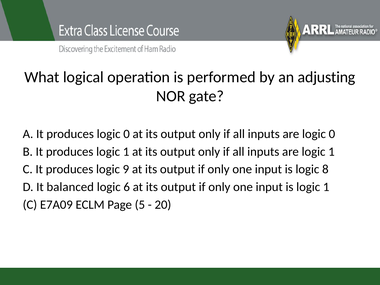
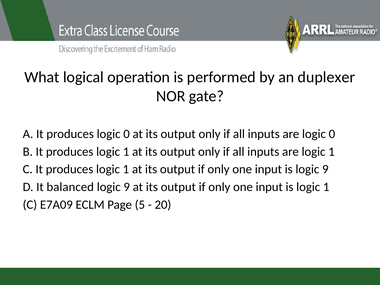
adjusting: adjusting -> duplexer (326, 77)
9: 9 -> 1 (126, 169)
is logic 8: 8 -> 9 (325, 169)
6: 6 -> 9 (127, 187)
